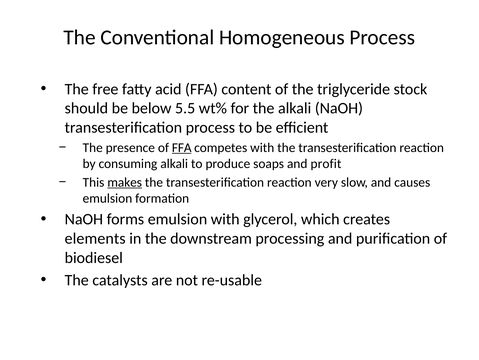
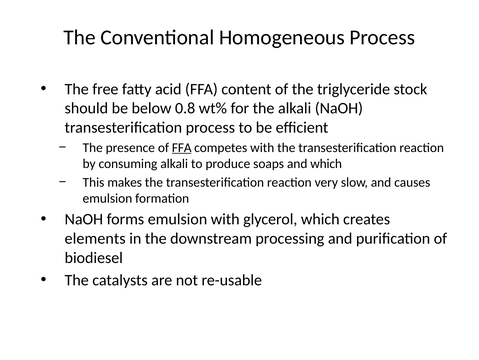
5.5: 5.5 -> 0.8 (185, 108)
and profit: profit -> which (326, 163)
makes underline: present -> none (125, 182)
